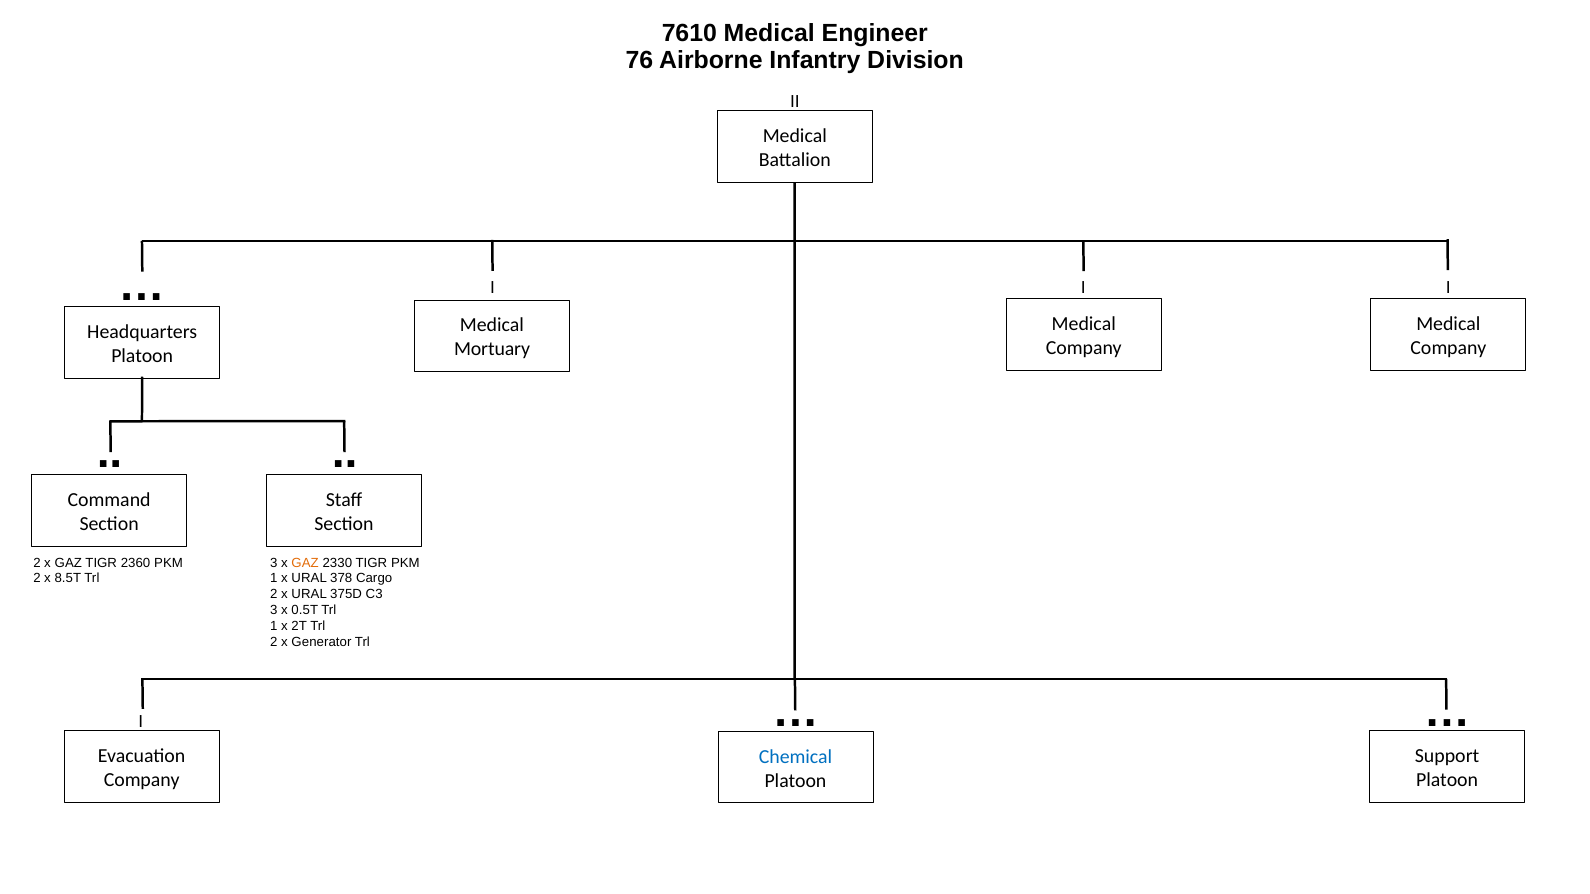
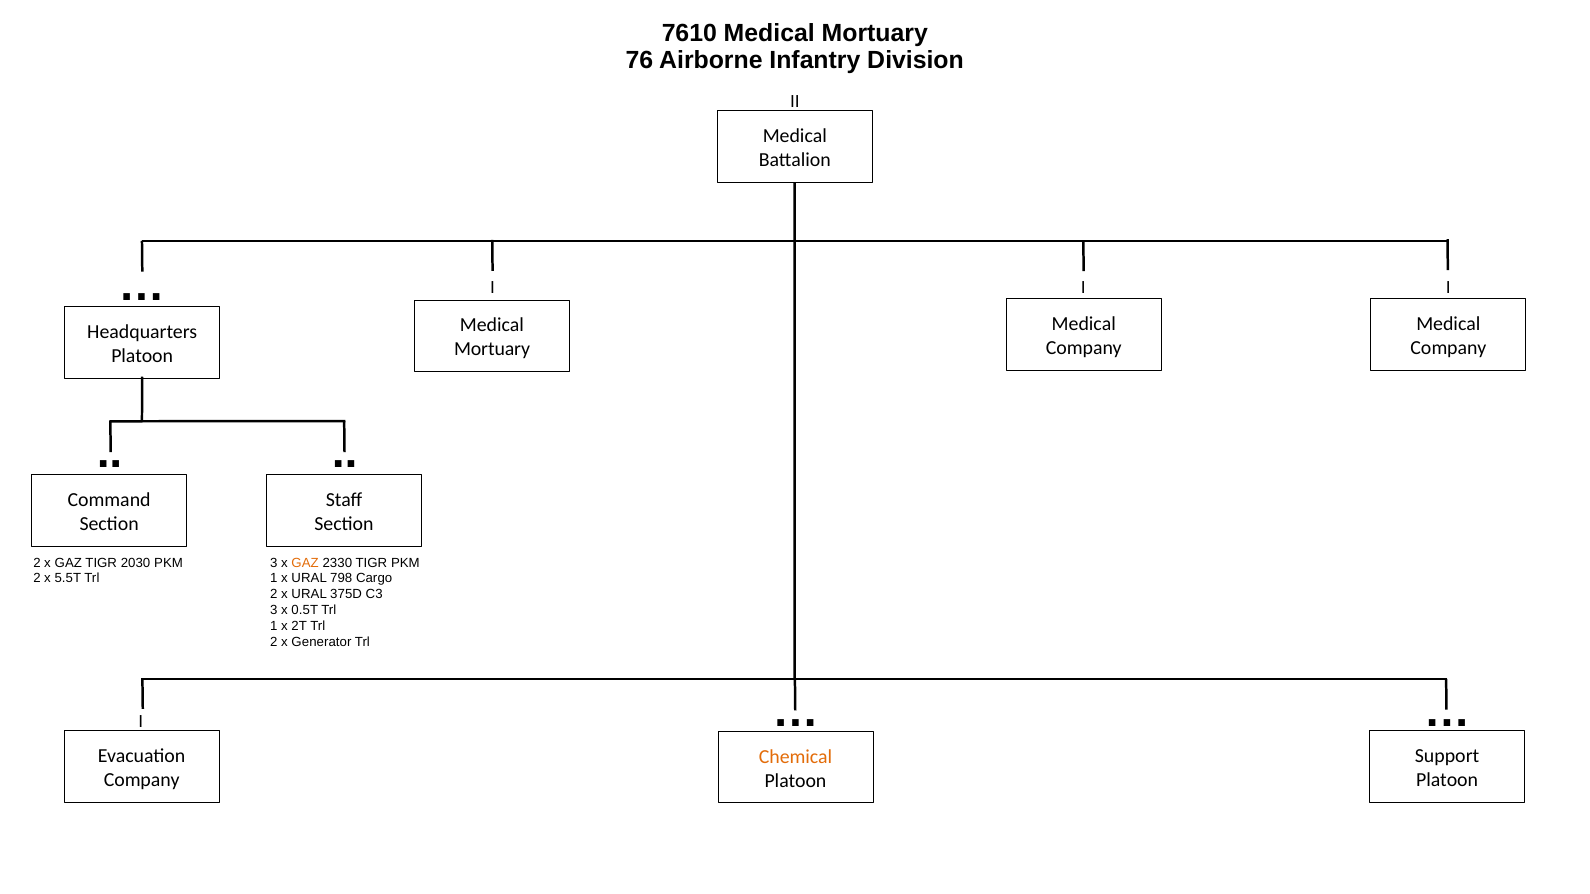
7610 Medical Engineer: Engineer -> Mortuary (875, 33)
2360: 2360 -> 2030 (136, 563)
8.5T: 8.5T -> 5.5T (68, 579)
378: 378 -> 798 (341, 579)
Chemical colour: blue -> orange (796, 757)
